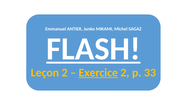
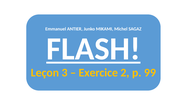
Leçon 2: 2 -> 3 (65, 73)
Exercice underline: present -> none (98, 73)
33: 33 -> 99 (150, 73)
